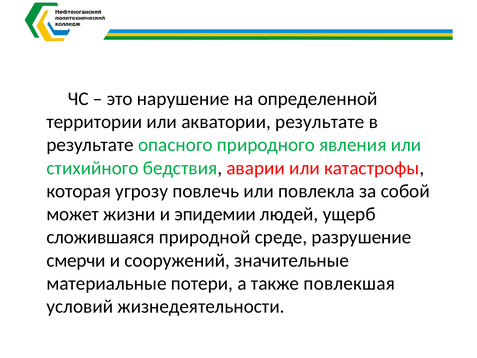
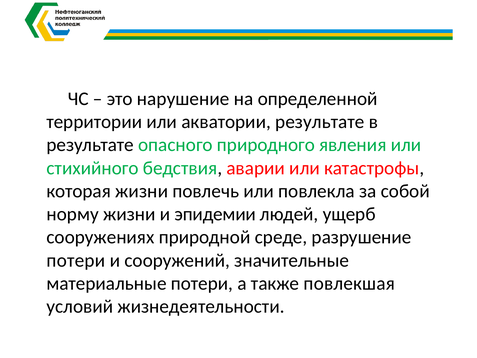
которая угрозу: угрозу -> жизни (142, 191)
может: может -> норму (73, 214)
сложившаяся: сложившаяся -> сооружениях (100, 237)
смерчи: смерчи -> потери (76, 260)
